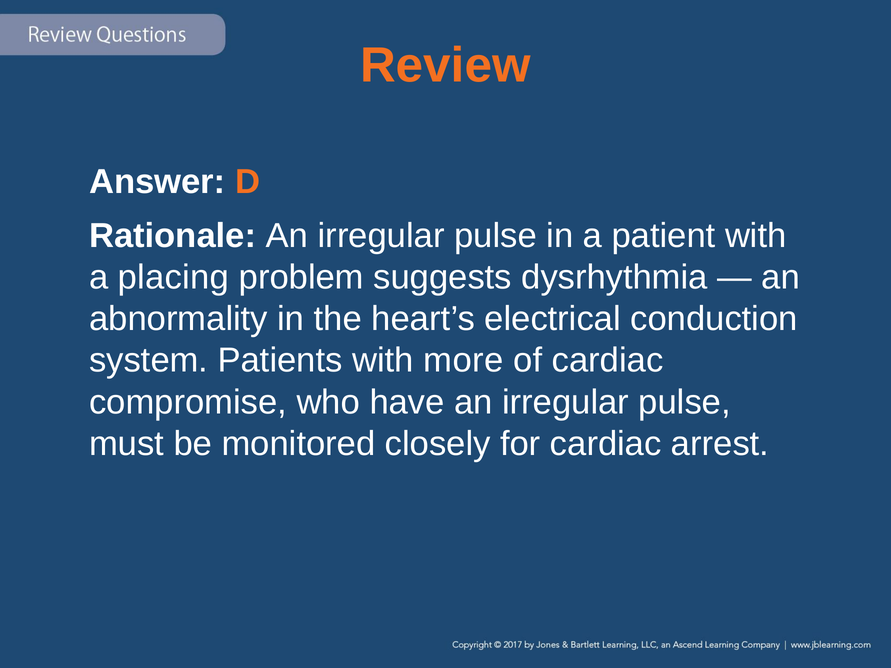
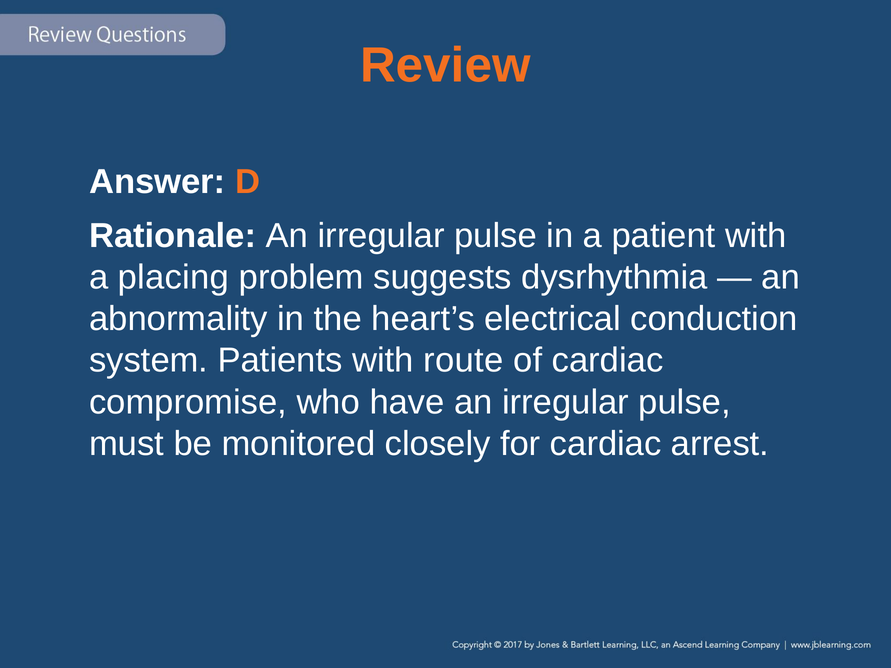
more: more -> route (463, 361)
